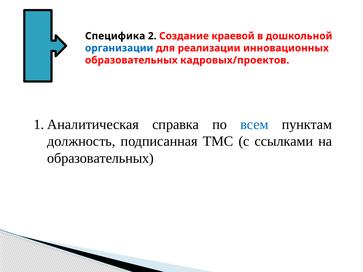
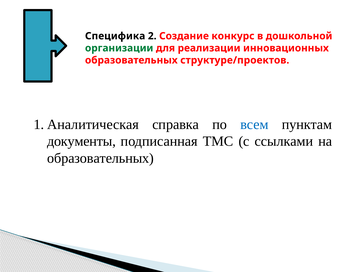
краевой: краевой -> конкурс (233, 36)
организации colour: blue -> green (119, 48)
кадровых/проектов: кадровых/проектов -> структуре/проектов (235, 60)
должность: должность -> документы (81, 141)
